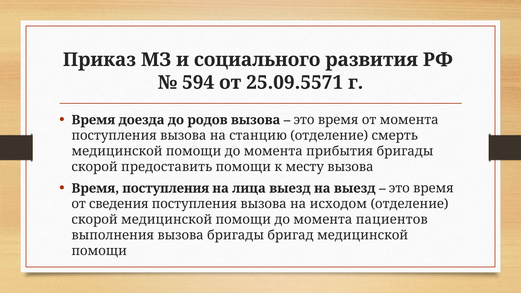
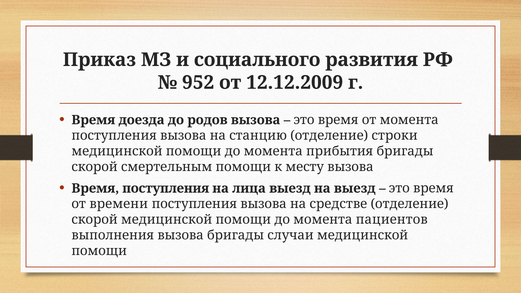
594: 594 -> 952 (198, 83)
25.09.5571: 25.09.5571 -> 12.12.2009 (295, 83)
смерть: смерть -> строки (395, 136)
предоставить: предоставить -> смертельным (167, 167)
сведения: сведения -> времени (119, 204)
исходом: исходом -> средстве (338, 204)
бригад: бригад -> случаи (291, 235)
